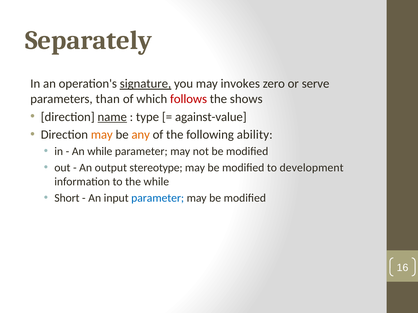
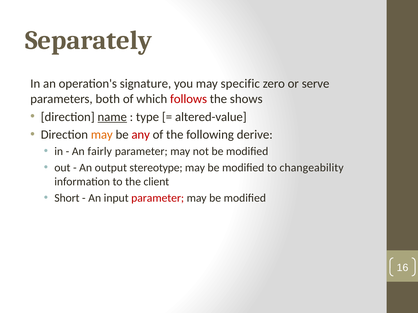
signature underline: present -> none (146, 84)
invokes: invokes -> specific (240, 84)
than: than -> both (108, 99)
against-value: against-value -> altered-value (211, 117)
any colour: orange -> red (141, 135)
ability: ability -> derive (255, 135)
An while: while -> fairly (100, 152)
development: development -> changeability (312, 168)
the while: while -> client (156, 182)
parameter colour: blue -> red (158, 198)
